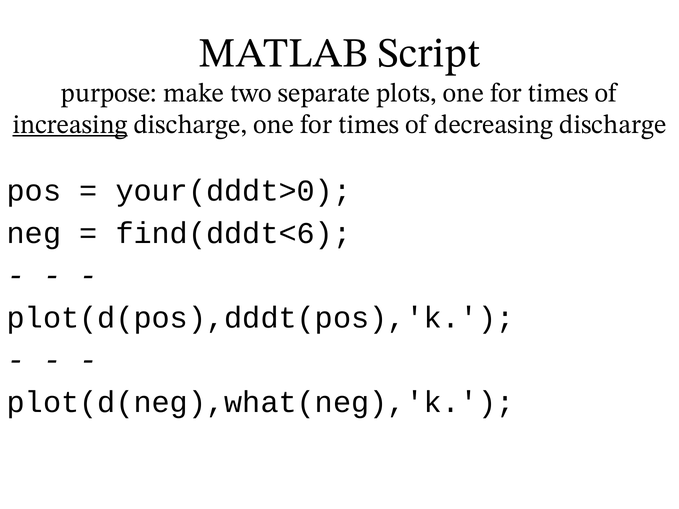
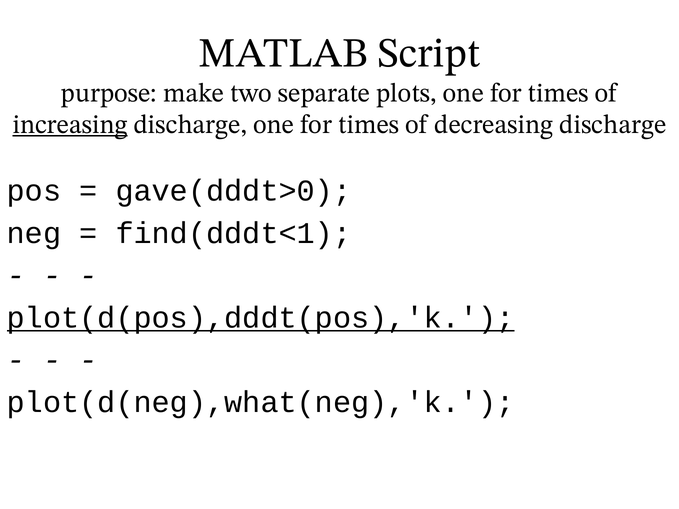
your(dddt>0: your(dddt>0 -> gave(dddt>0 (233, 191)
find(dddt<6: find(dddt<6 -> find(dddt<1 (233, 233)
plot(d(pos),dddt(pos),'k underline: none -> present (261, 318)
